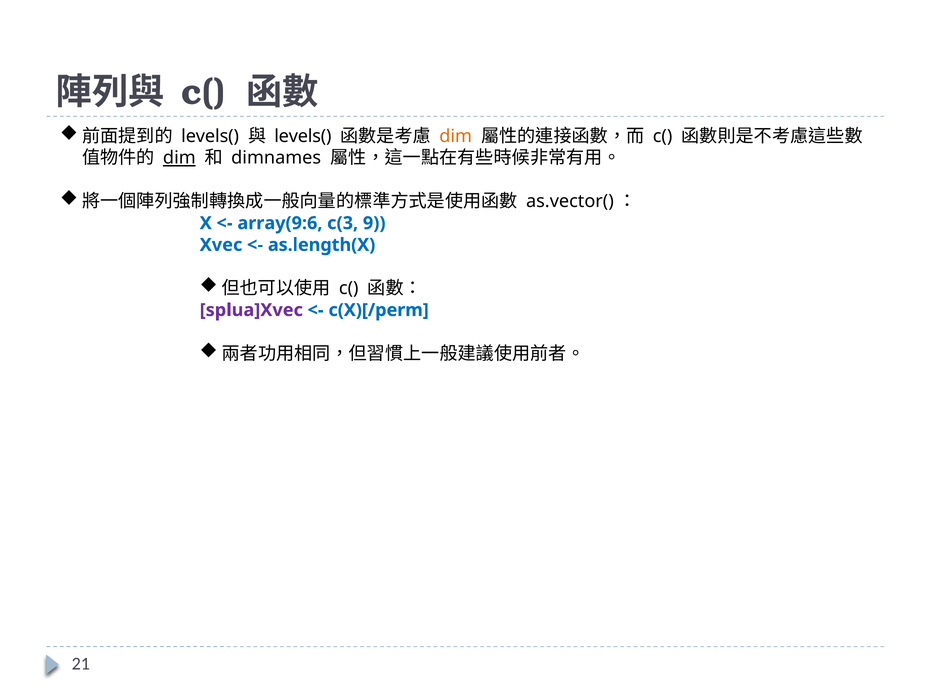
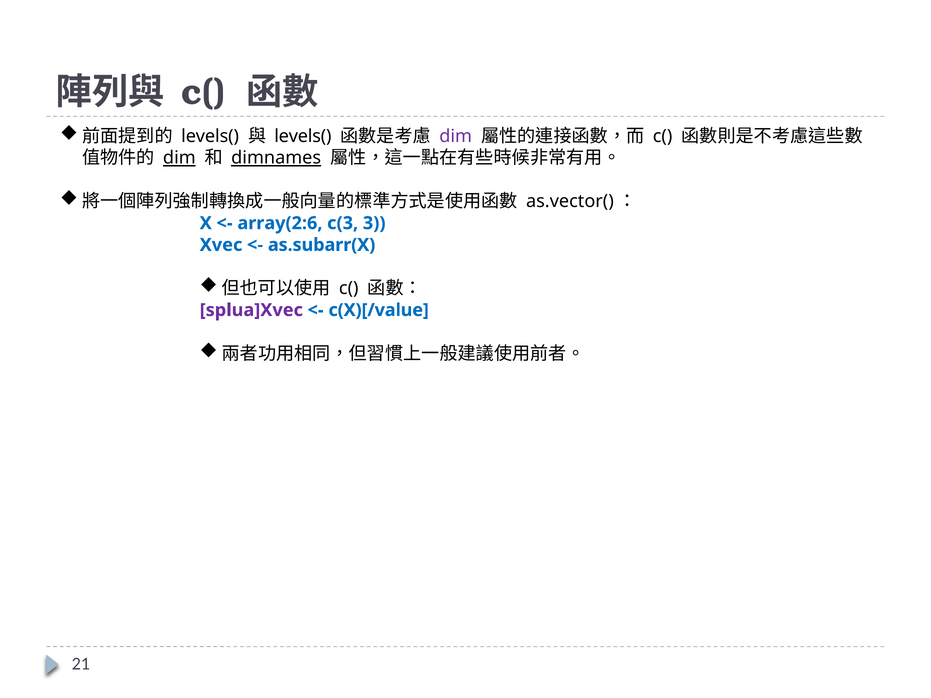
dim colour: orange -> purple (456, 136)
dimnames underline: none -> present (276, 158)
array(9:6: array(9:6 -> array(2:6 (280, 223)
9: 9 -> 3 (374, 223)
as.length(X: as.length(X -> as.subarr(X (322, 245)
c(X)[/perm: c(X)[/perm -> c(X)[/value (379, 310)
